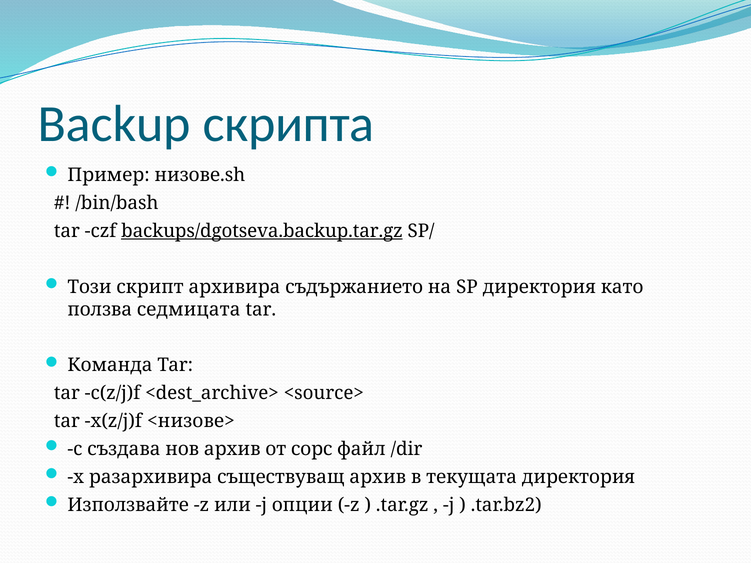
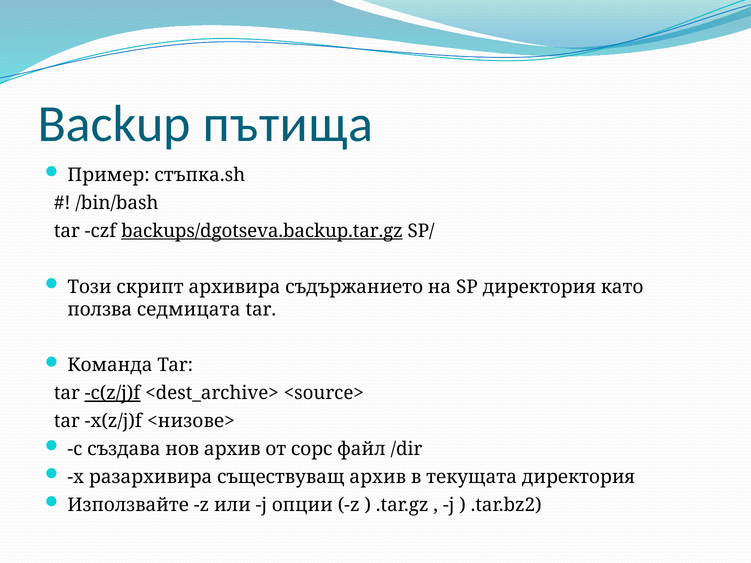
скрипта: скрипта -> пътища (288, 124)
низове.sh: низове.sh -> стъпка.sh (200, 175)
c(z/j)f underline: none -> present (112, 393)
